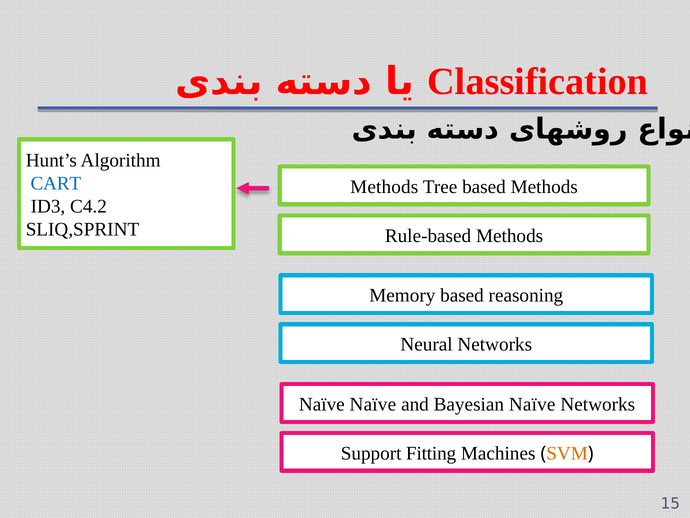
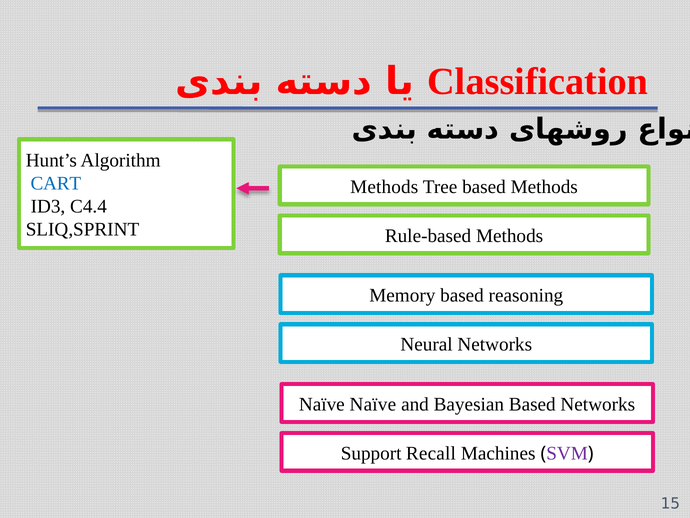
C4.2: C4.2 -> C4.4 (88, 206)
Bayesian Naïve: Naïve -> Based (532, 404)
Fitting: Fitting -> Recall (431, 453)
SVM colour: orange -> purple (567, 453)
